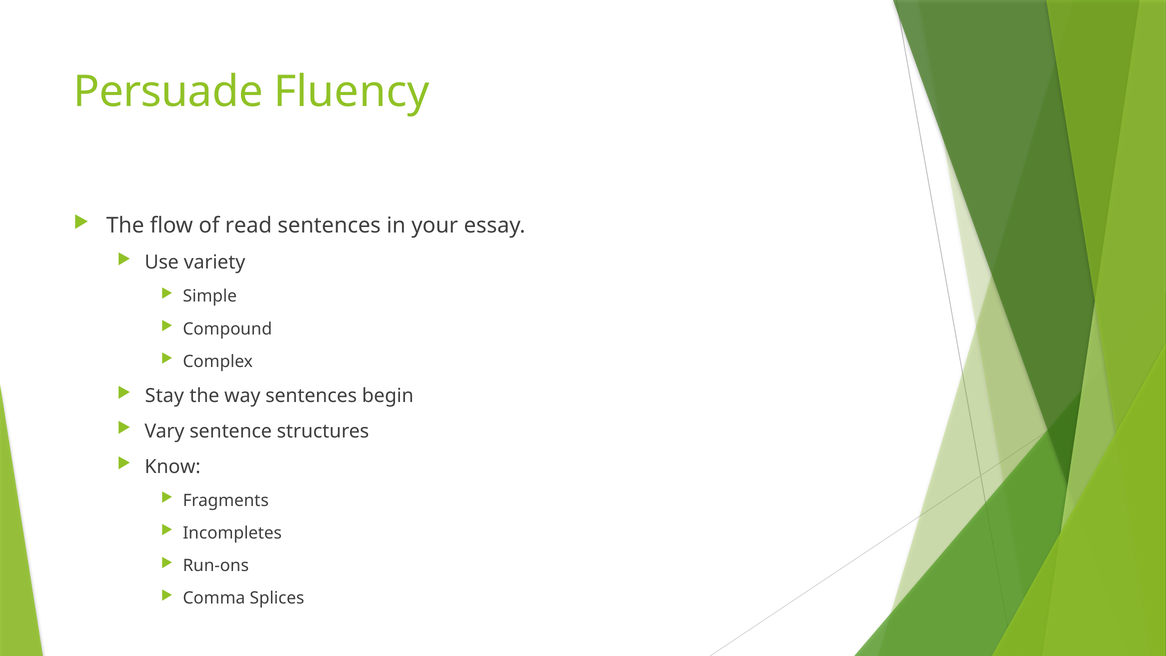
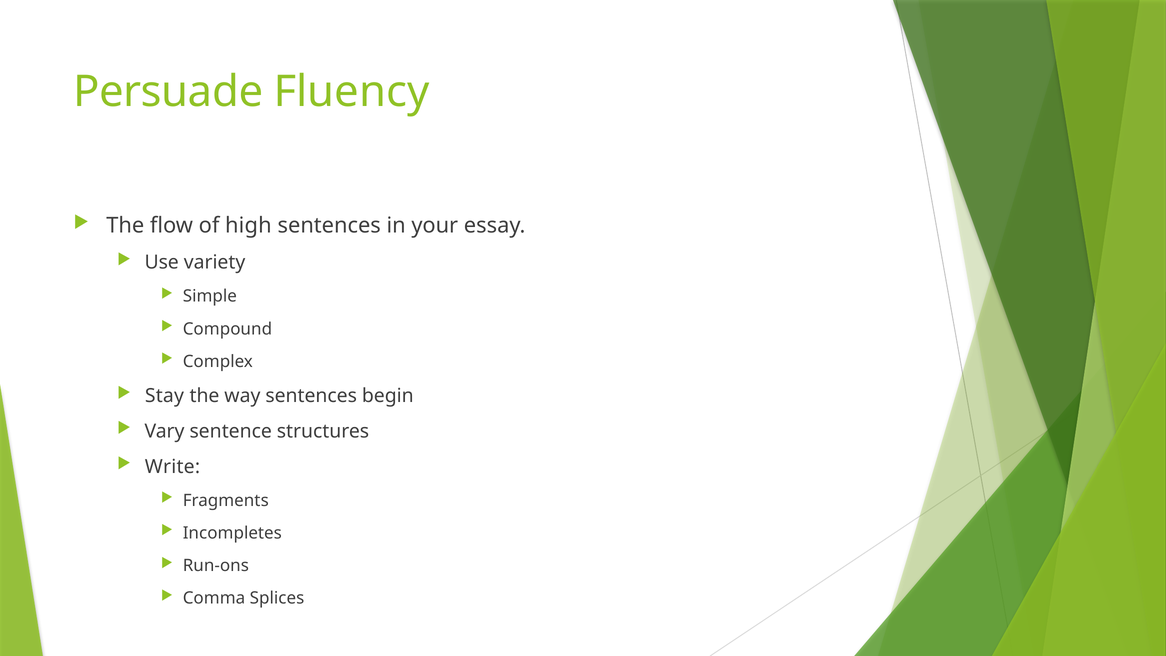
read: read -> high (248, 226)
Know: Know -> Write (172, 467)
